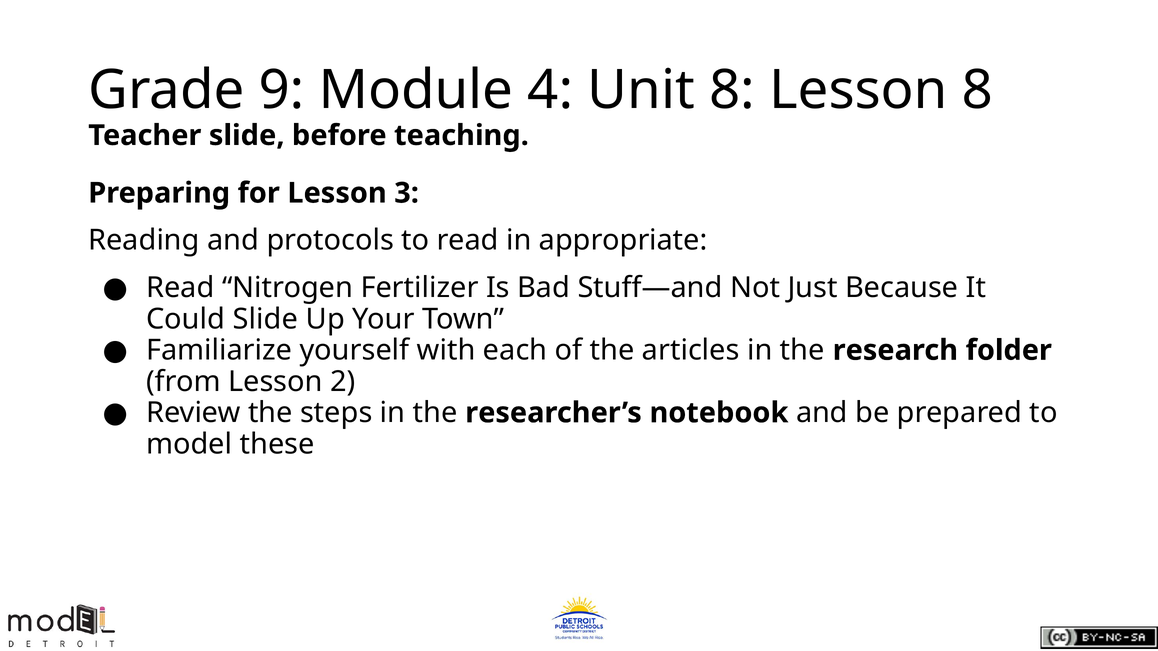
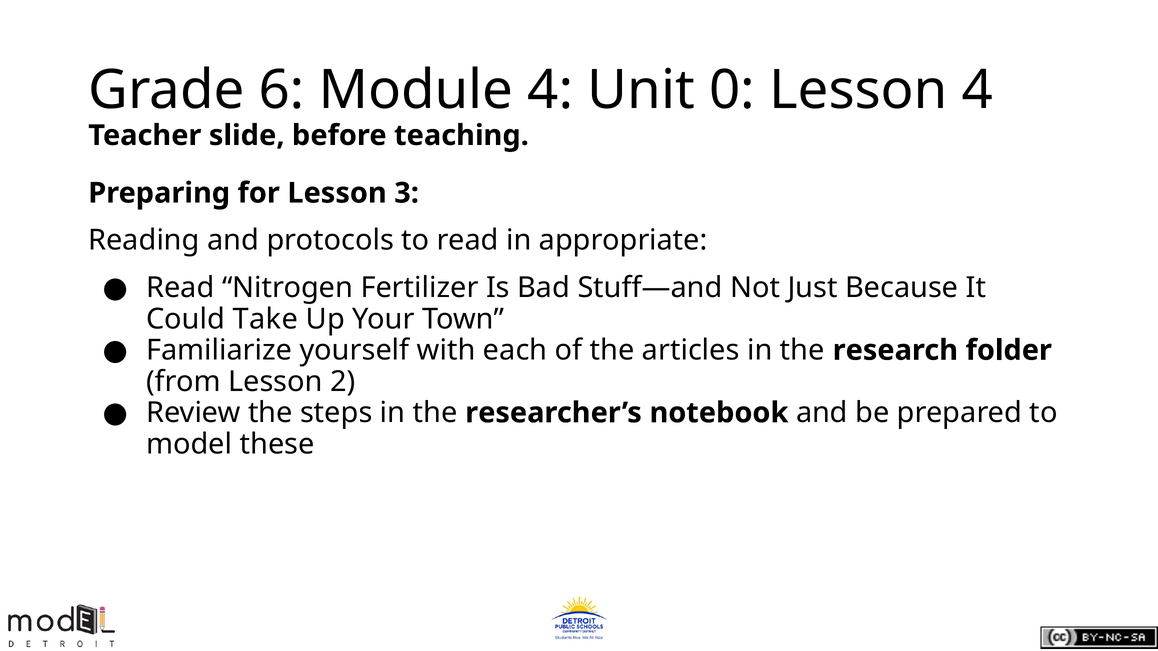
9: 9 -> 6 (281, 90)
Unit 8: 8 -> 0 (732, 90)
Lesson 8: 8 -> 4 (977, 90)
Could Slide: Slide -> Take (265, 319)
